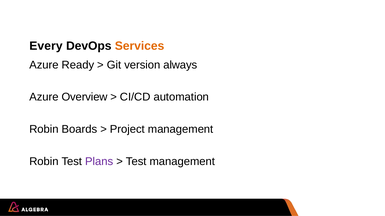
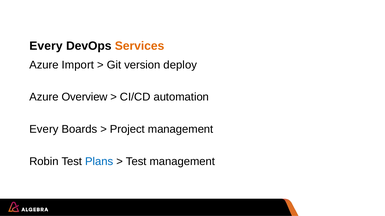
Ready: Ready -> Import (78, 65)
always: always -> deploy (180, 65)
Robin: Robin -> Every (44, 130)
Plans colour: purple -> blue (99, 162)
